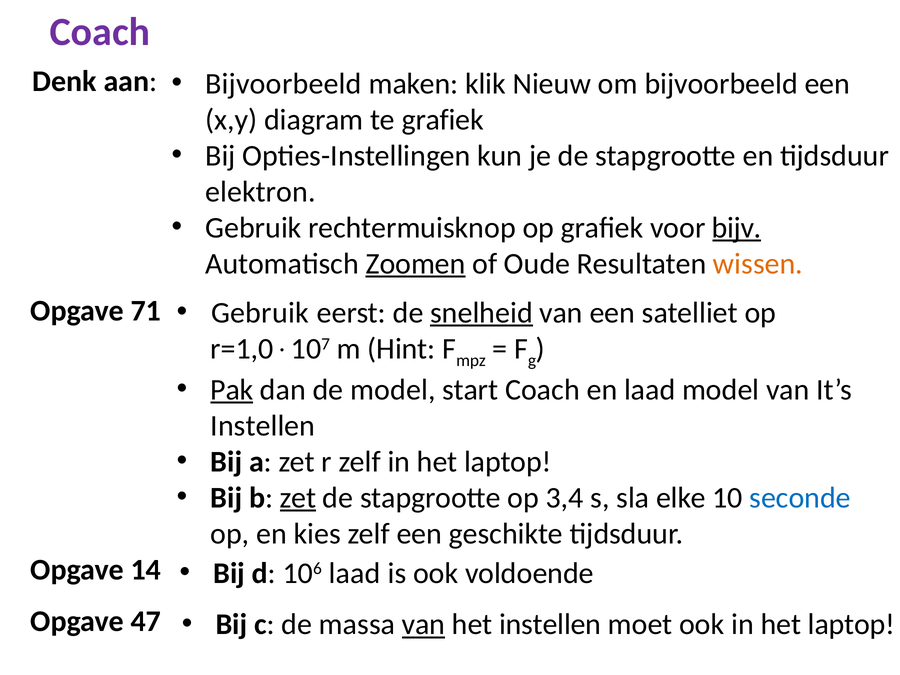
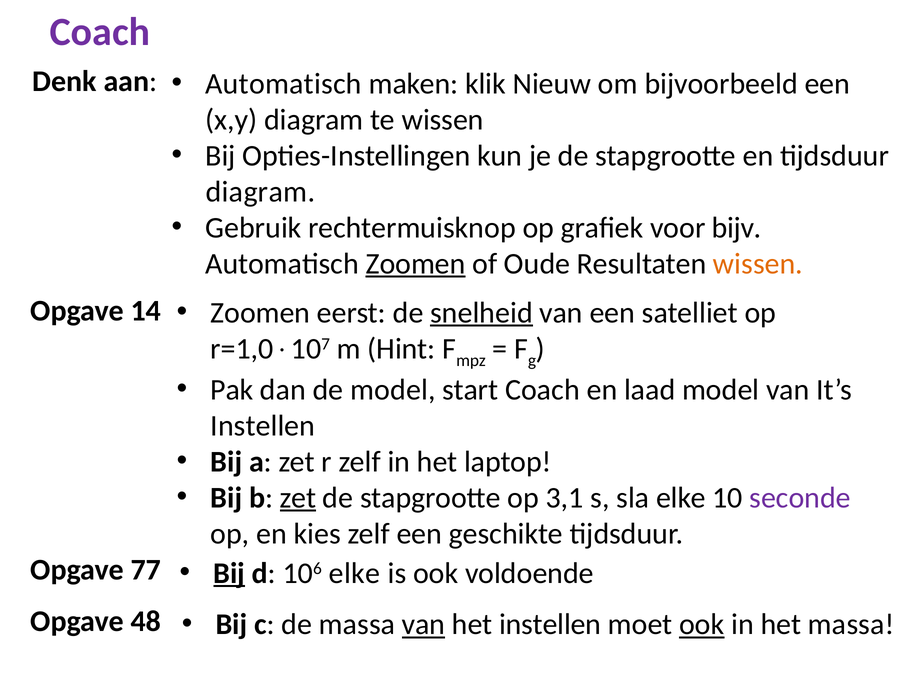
Bijvoorbeeld: Bijvoorbeeld -> Automatisch (283, 84)
te grafiek: grafiek -> wissen (443, 120)
elektron: elektron -> diagram (260, 192)
bijv underline: present -> none (737, 228)
Gebruik: Gebruik -> Zoomen (260, 313)
71: 71 -> 14 (146, 311)
Pak underline: present -> none (232, 390)
3,4: 3,4 -> 3,1 (565, 498)
seconde colour: blue -> purple (800, 498)
14: 14 -> 77 (146, 570)
Bij underline: none -> present (229, 573)
106 laad: laad -> elke (355, 573)
47: 47 -> 48 (146, 621)
ook underline: none -> present (702, 624)
laptop: laptop -> massa (851, 624)
